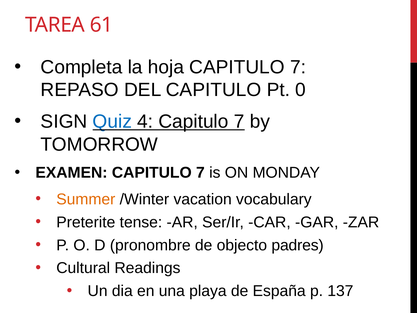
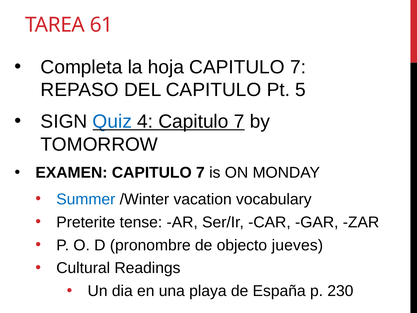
0: 0 -> 5 (301, 90)
Summer colour: orange -> blue (86, 199)
padres: padres -> jueves (297, 245)
137: 137 -> 230 (340, 291)
